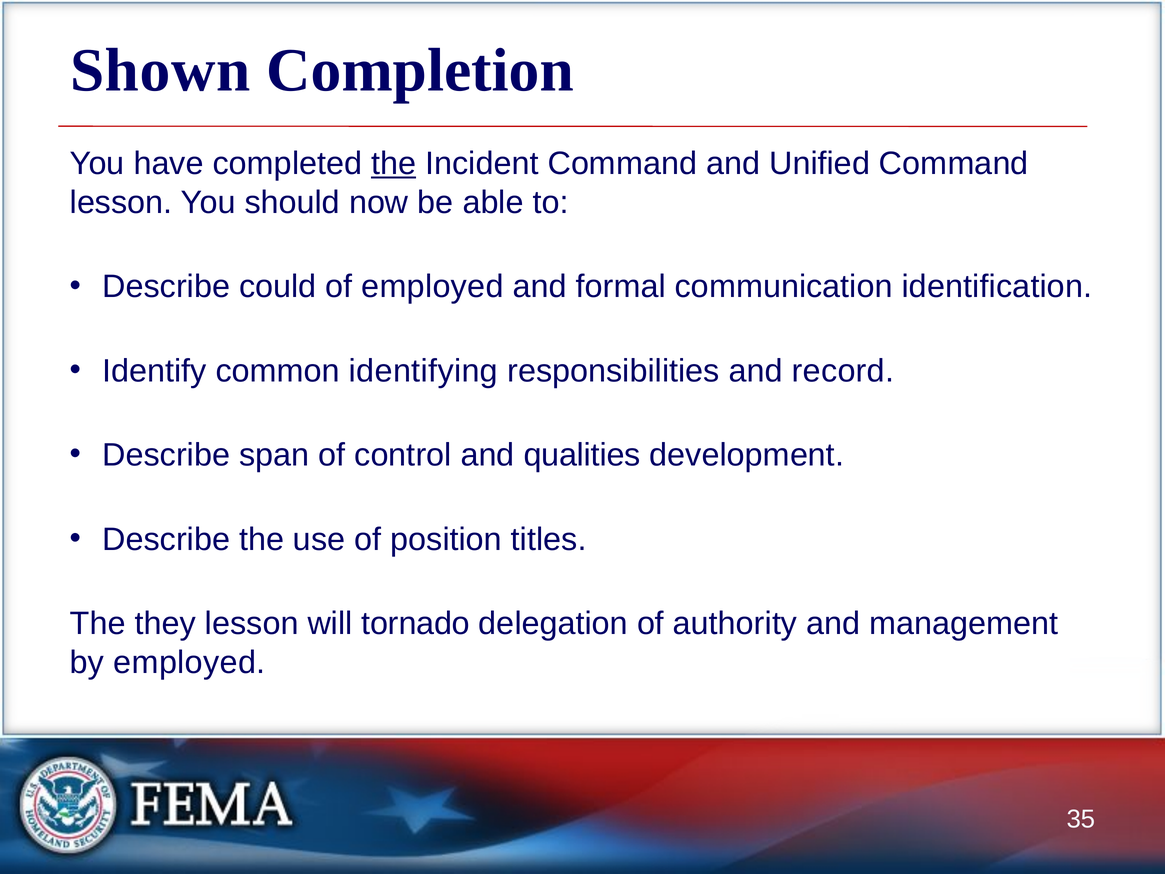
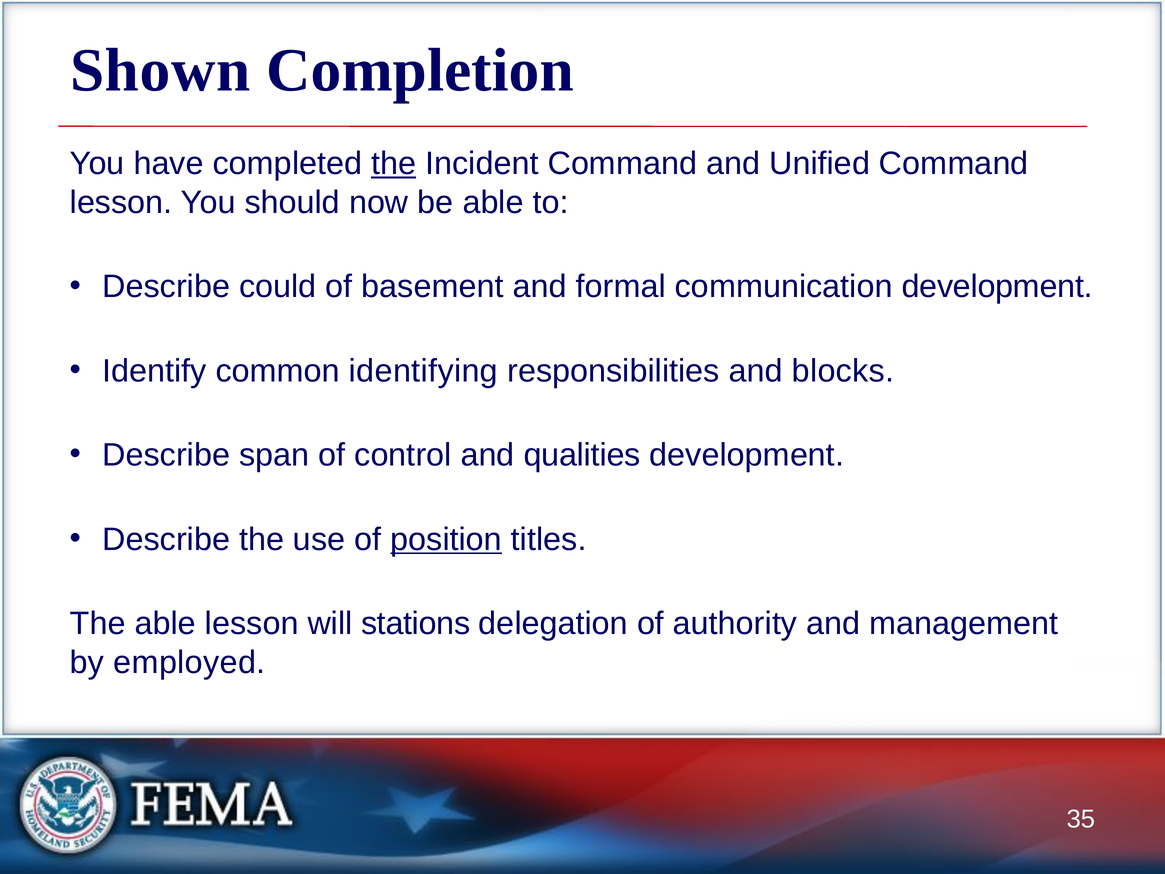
of employed: employed -> basement (433, 287)
communication identification: identification -> development (997, 287)
record: record -> blocks (843, 371)
position underline: none -> present (446, 539)
The they: they -> able (165, 623)
tornado: tornado -> stations (416, 623)
